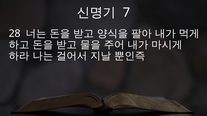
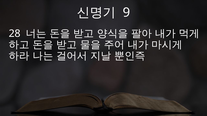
7: 7 -> 9 (126, 12)
